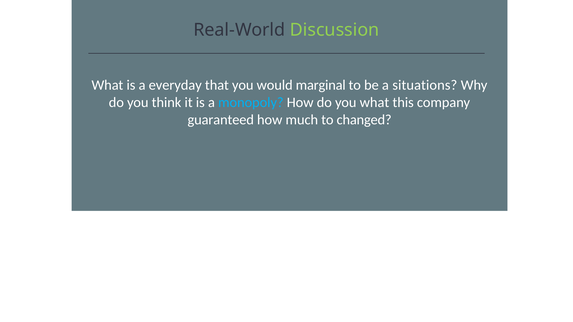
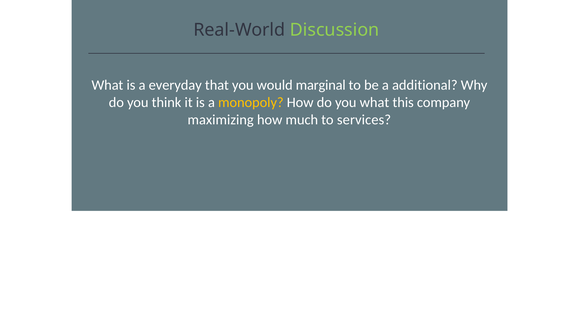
situations: situations -> additional (425, 85)
monopoly colour: light blue -> yellow (251, 103)
guaranteed: guaranteed -> maximizing (221, 120)
changed: changed -> services (364, 120)
